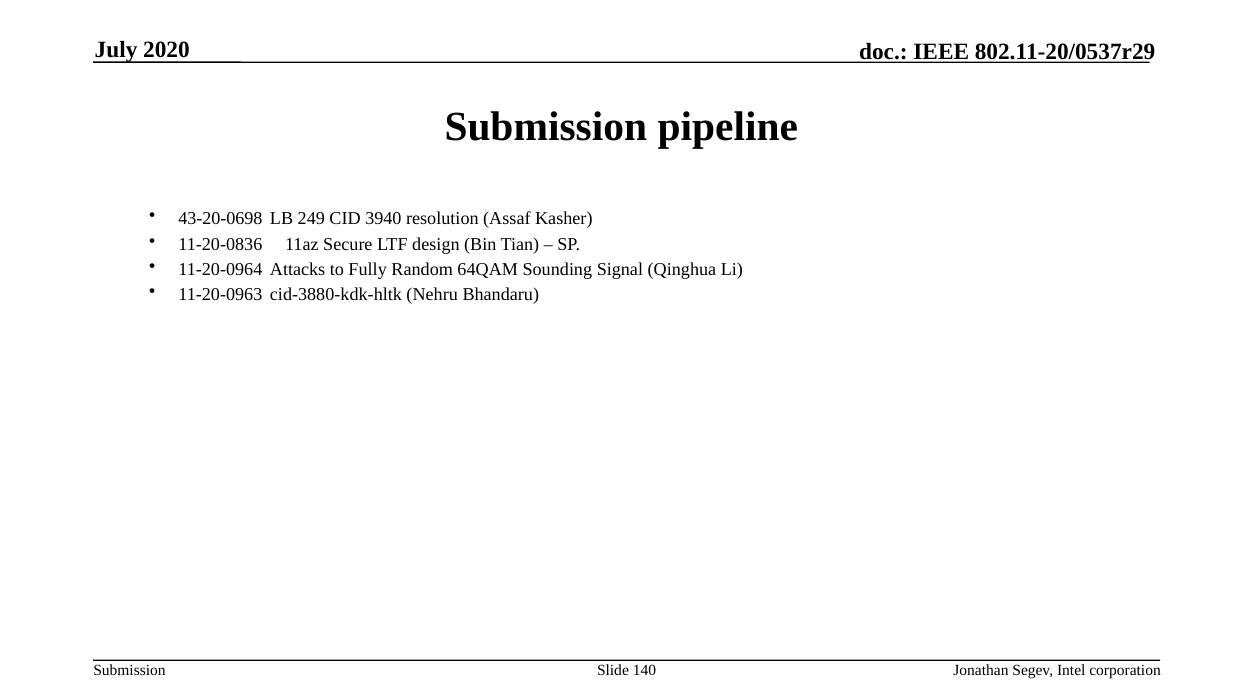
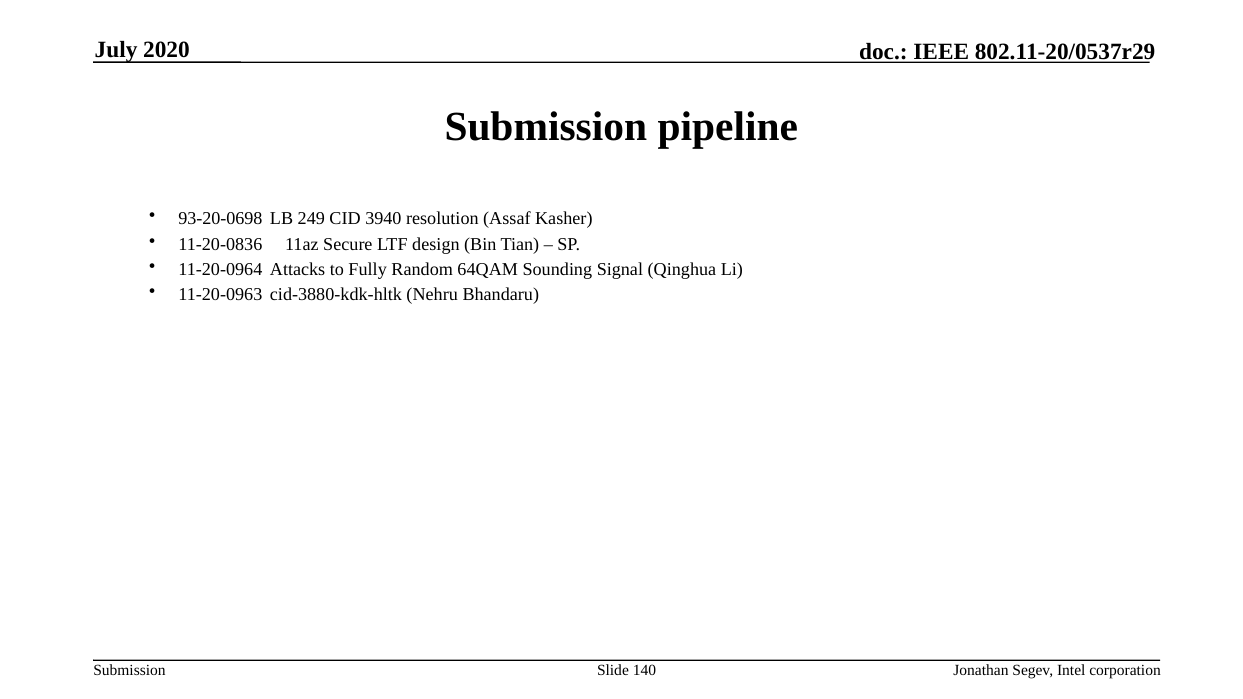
43-20-0698: 43-20-0698 -> 93-20-0698 (220, 219)
